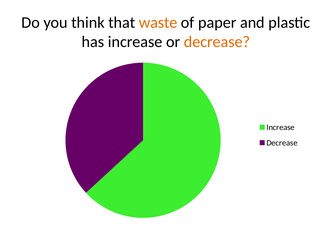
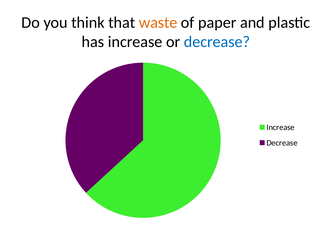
decrease colour: orange -> blue (217, 42)
